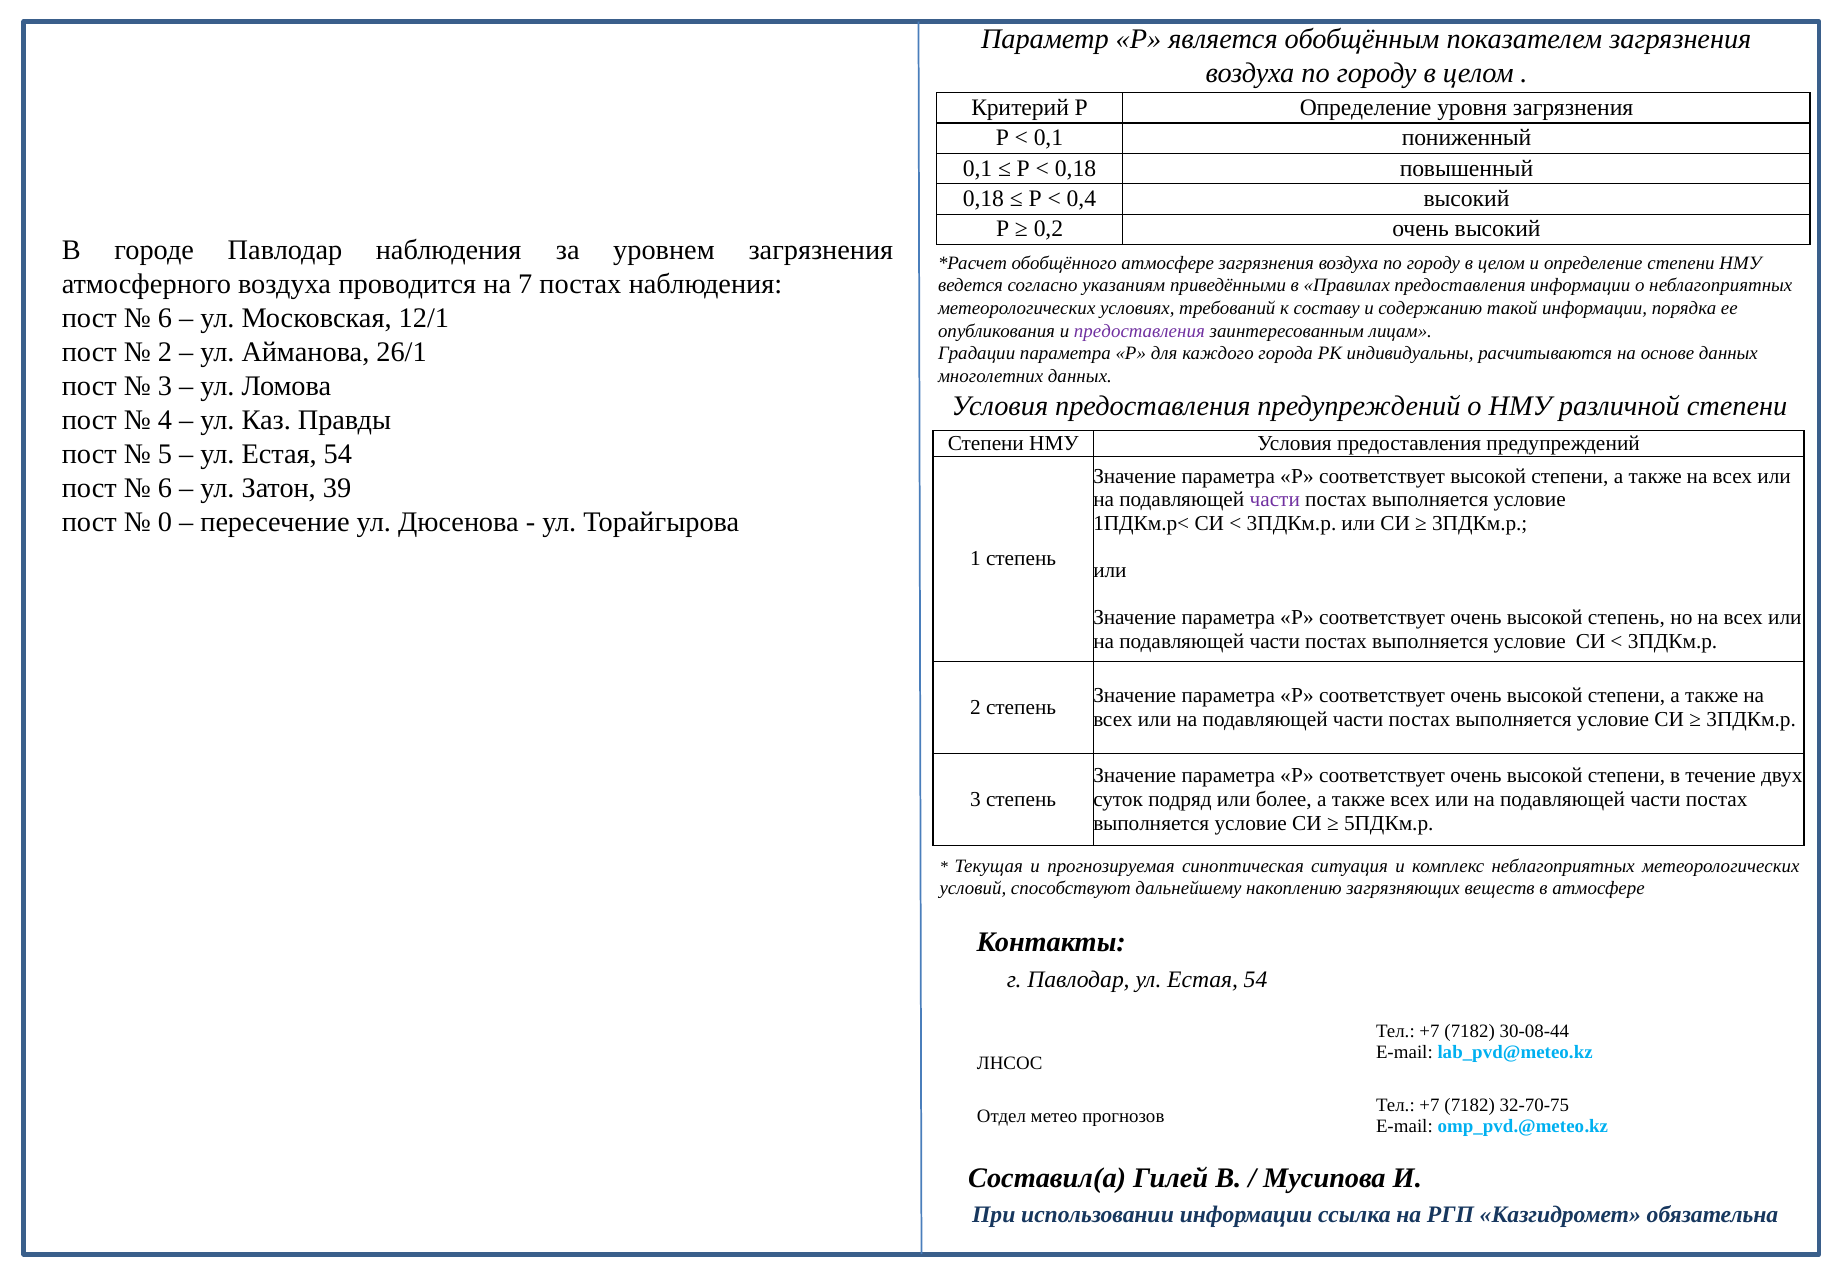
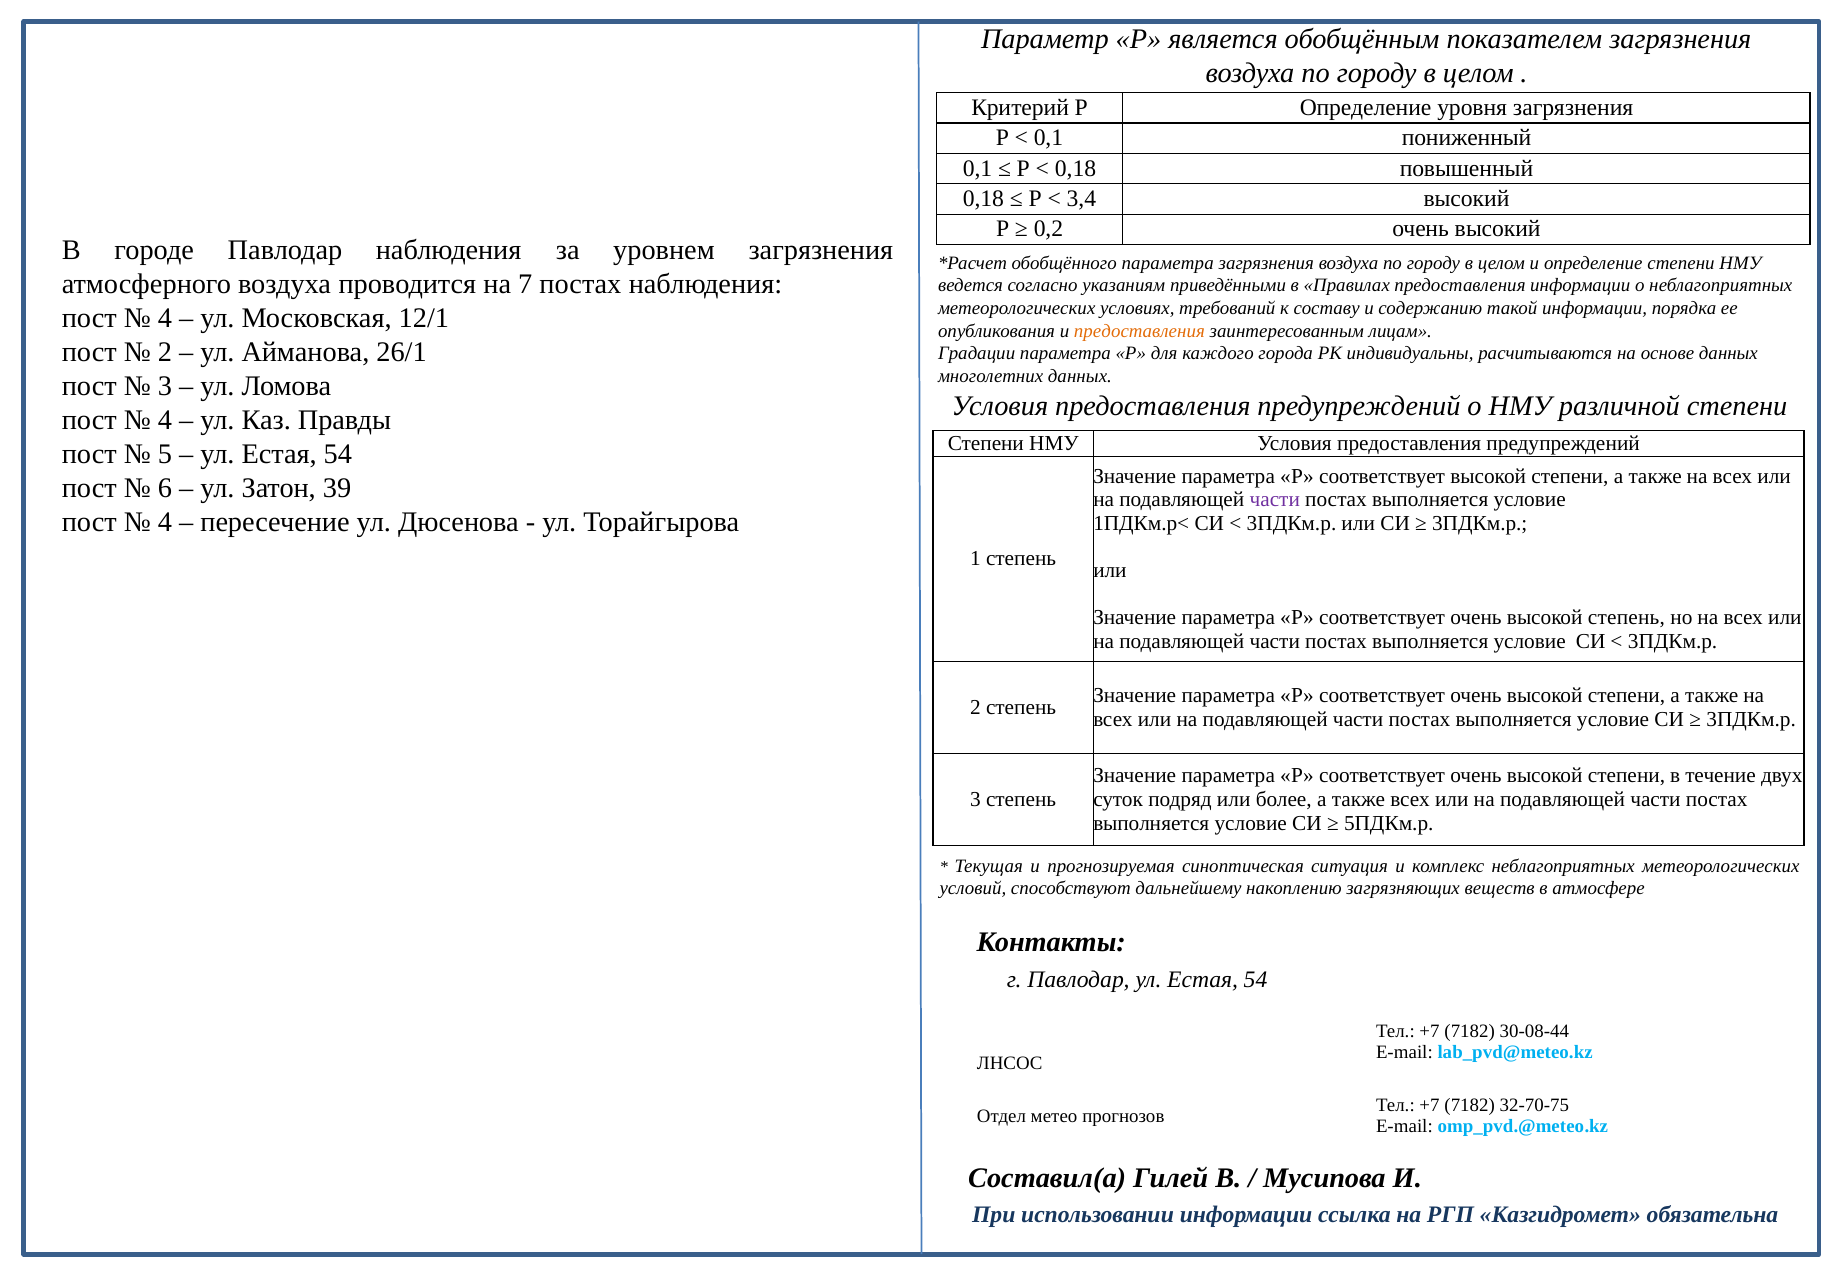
0,4: 0,4 -> 3,4 (1081, 199)
обобщённого атмосфере: атмосфере -> параметра (1168, 263)
6: 6 -> 4 (165, 318)
предоставления colour: purple -> orange (1139, 331)
0: 0 -> 4 (165, 522)
